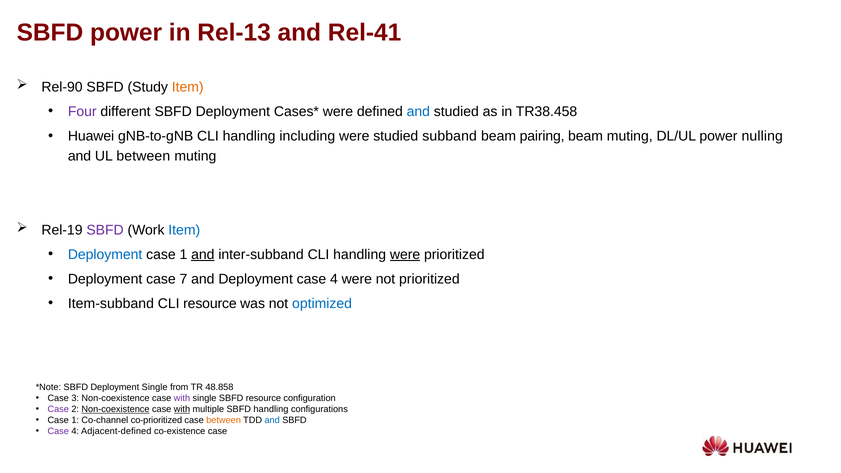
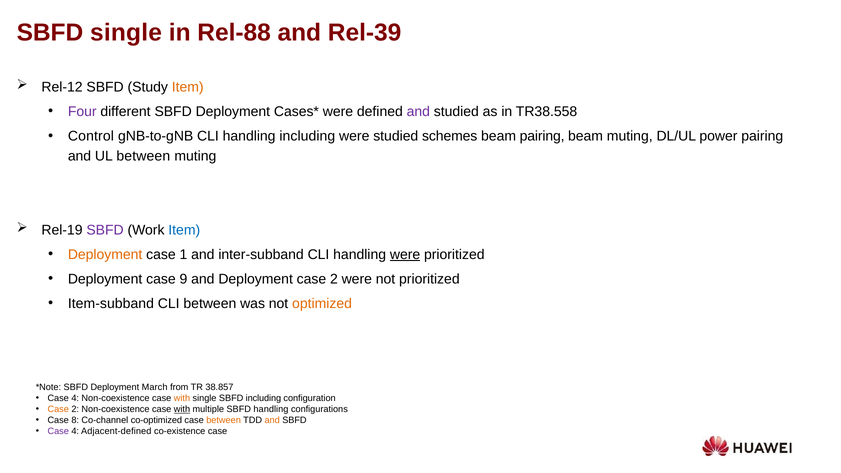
SBFD power: power -> single (126, 33)
Rel-13: Rel-13 -> Rel-88 (234, 33)
Rel-41: Rel-41 -> Rel-39 (365, 33)
Rel-90: Rel-90 -> Rel-12 (62, 87)
and colour: blue -> purple (418, 112)
TR38.458: TR38.458 -> TR38.558 (547, 112)
Huawei: Huawei -> Control (91, 136)
subband: subband -> schemes (450, 136)
power nulling: nulling -> pairing (762, 136)
Deployment colour: blue -> orange (105, 254)
and underline: present -> none (203, 254)
7: 7 -> 9 (183, 279)
Deployment case 4: 4 -> 2 (334, 279)
CLI resource: resource -> between (210, 304)
optimized colour: blue -> orange (322, 304)
Deployment Single: Single -> March (155, 387)
48.858: 48.858 -> 38.857 (219, 387)
3: 3 -> 4 (75, 398)
with colour: purple -> orange (182, 398)
SBFD resource: resource -> including (263, 398)
Case colour: purple -> orange (58, 409)
Non-coexistence underline: present -> none (115, 409)
1: 1 -> 8 (75, 420)
co-prioritized: co-prioritized -> co-optimized (156, 420)
and colour: blue -> orange (272, 420)
